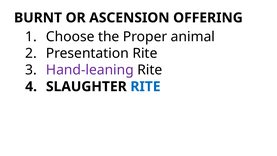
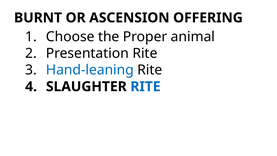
Hand-leaning colour: purple -> blue (90, 70)
